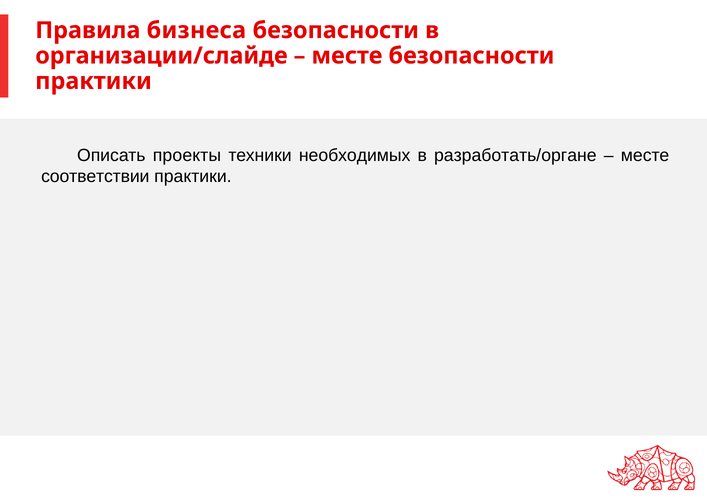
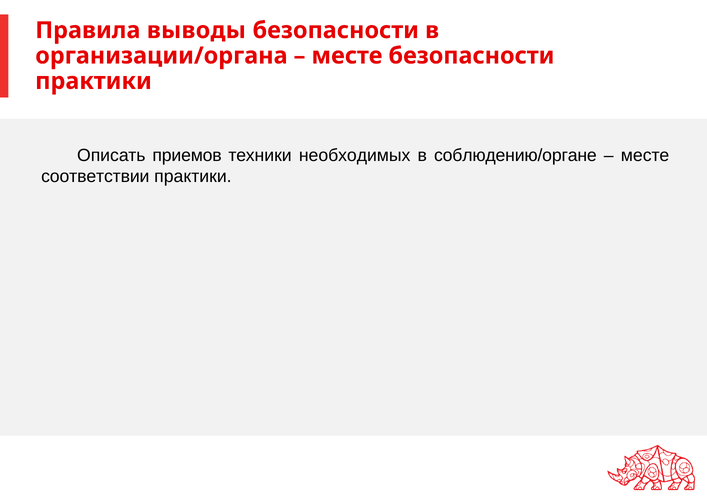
бизнеса: бизнеса -> выводы (196, 30)
организации/слайде: организации/слайде -> организации/органа (161, 56)
проекты: проекты -> приемов (187, 155)
разработать/органе: разработать/органе -> соблюдению/органе (515, 155)
